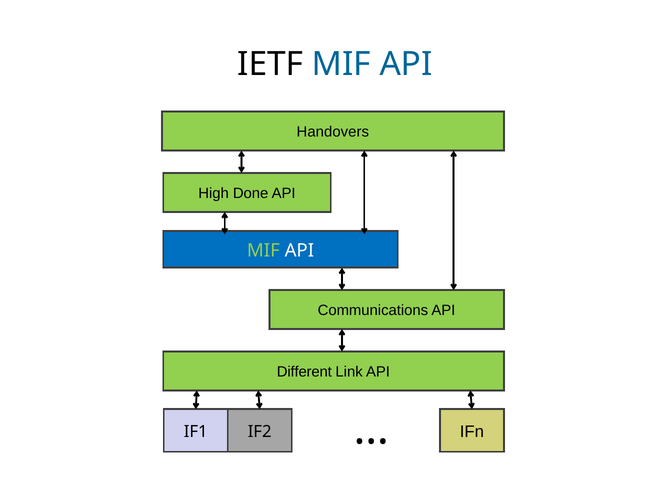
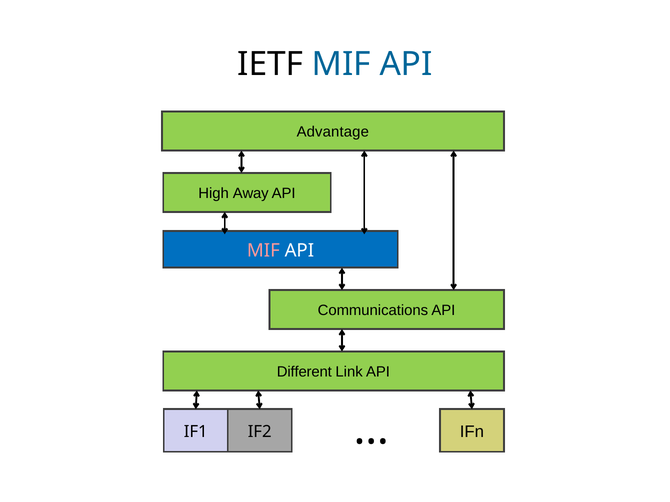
Handovers: Handovers -> Advantage (333, 132)
Done: Done -> Away (251, 194)
MIF colour: light green -> pink (263, 251)
